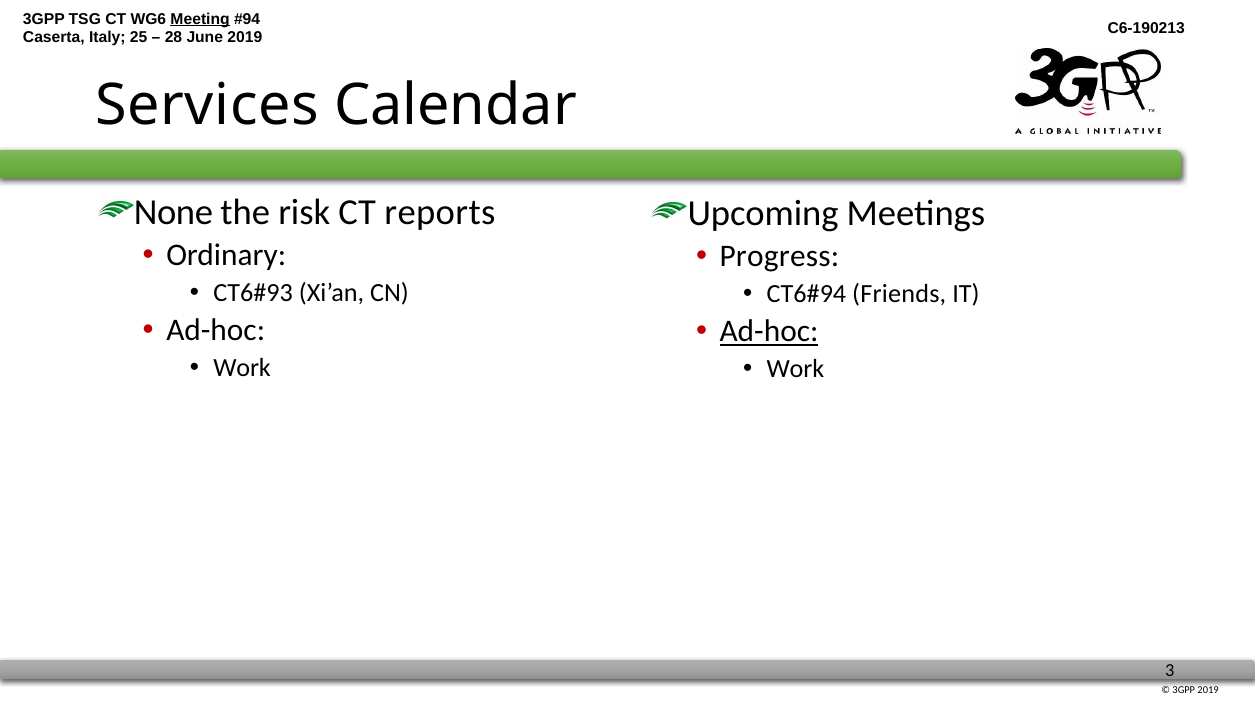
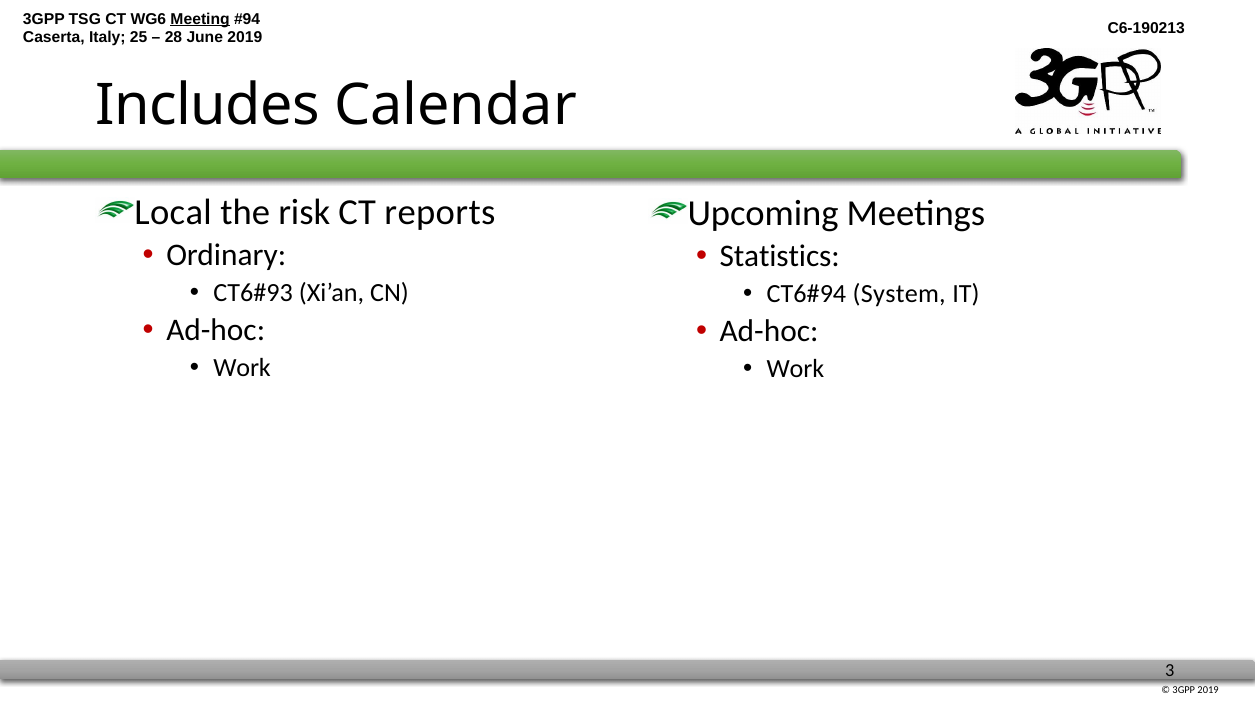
Services: Services -> Includes (208, 105)
None: None -> Local (173, 212)
Progress: Progress -> Statistics (780, 256)
Friends: Friends -> System (899, 294)
Ad-hoc underline: present -> none (769, 331)
